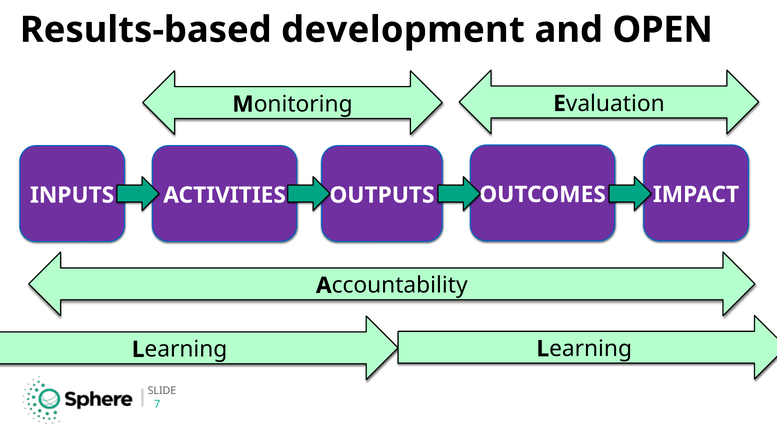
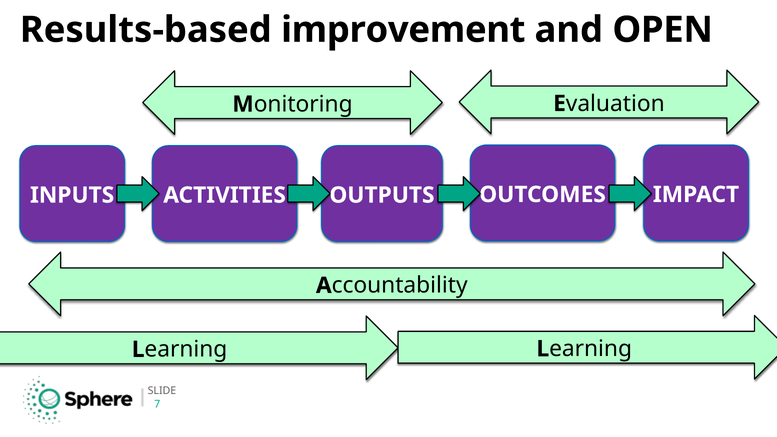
development: development -> improvement (403, 30)
